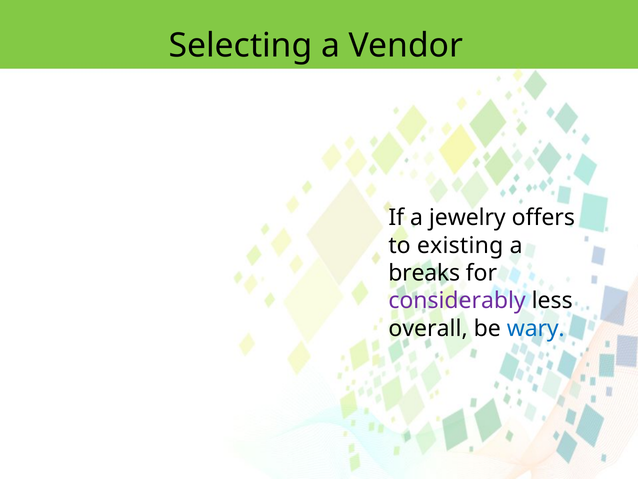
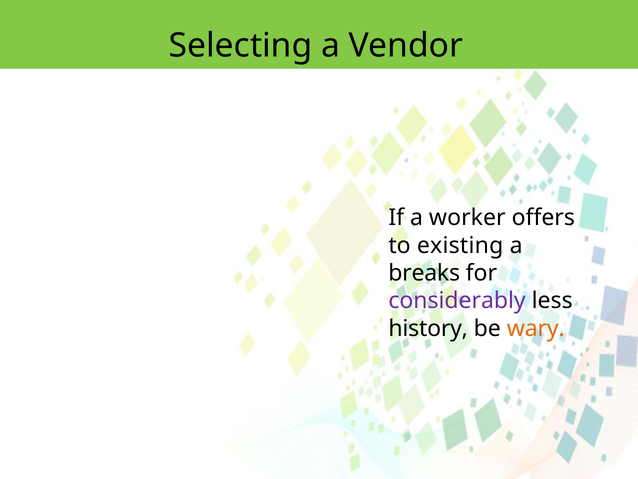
jewelry: jewelry -> worker (467, 218)
overall: overall -> history (428, 328)
wary colour: blue -> orange (536, 328)
